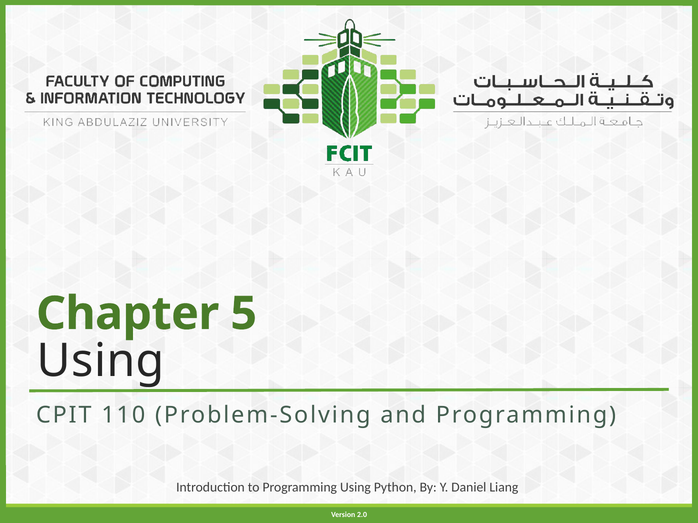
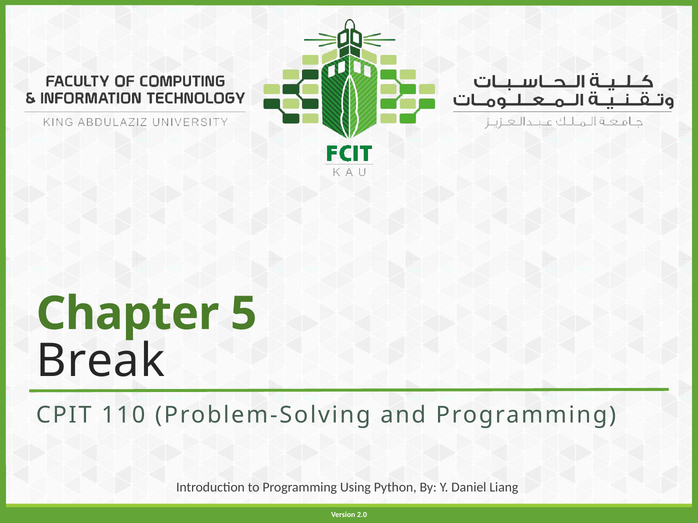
Using: Using -> Break (101, 361)
